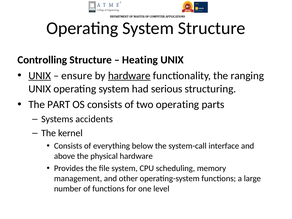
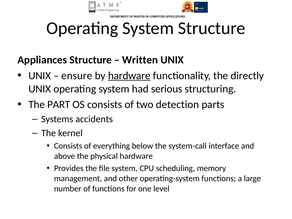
Controlling: Controlling -> Appliances (42, 60)
Heating: Heating -> Written (140, 60)
UNIX underline: present -> none (40, 76)
ranging: ranging -> directly (247, 76)
two operating: operating -> detection (178, 105)
